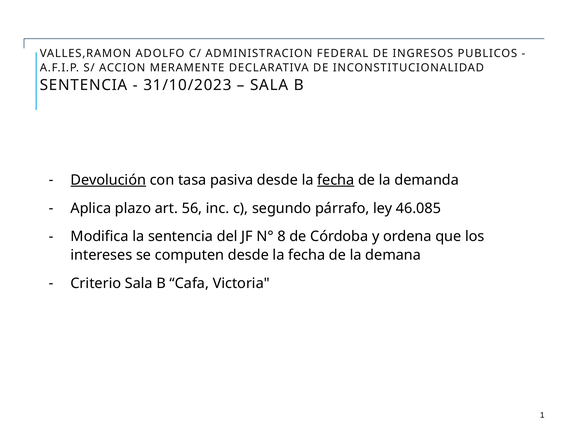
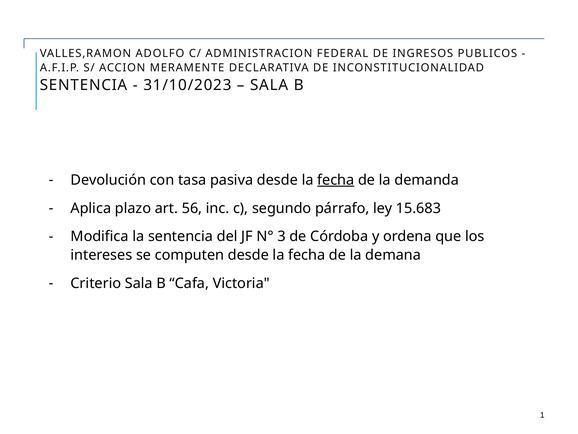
Devolución underline: present -> none (108, 180)
46.085: 46.085 -> 15.683 (418, 208)
8: 8 -> 3 (282, 236)
